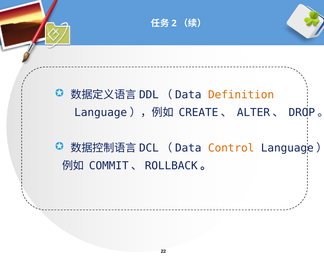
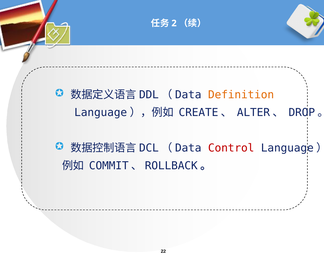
Control colour: orange -> red (231, 148)
